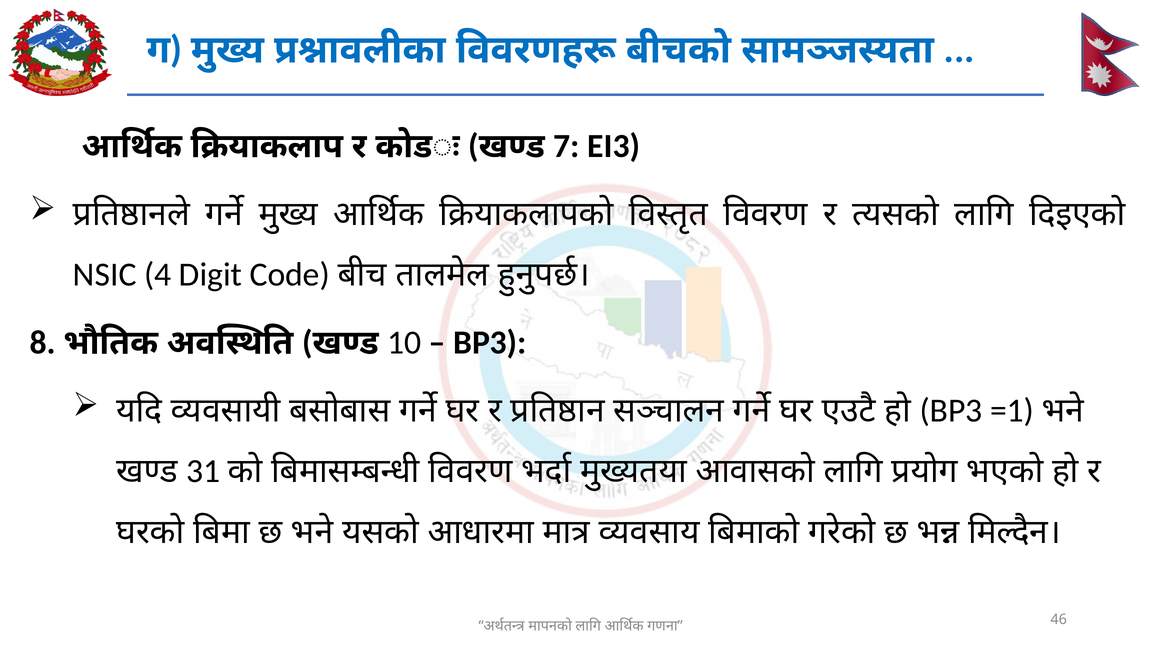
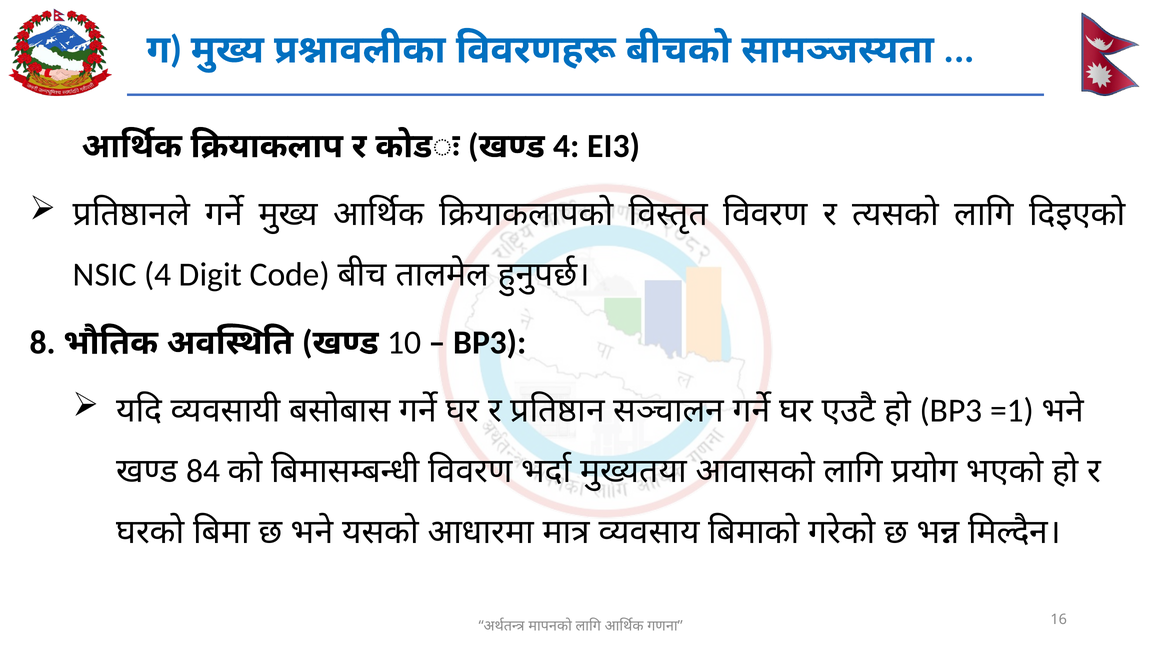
7: 7 -> 4 (567, 146)
31: 31 -> 84 (203, 471)
46: 46 -> 16 (1059, 619)
